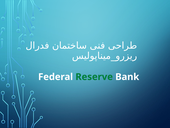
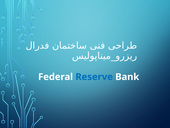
Reserve colour: green -> blue (94, 77)
